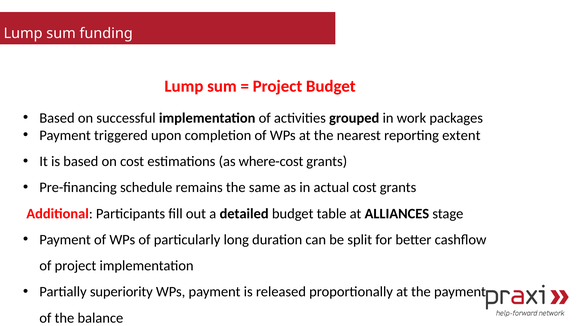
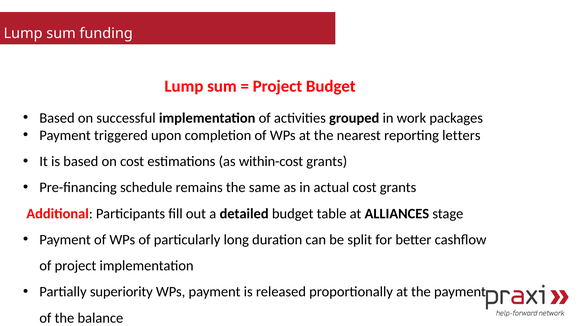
extent: extent -> letters (461, 135)
where-cost: where-cost -> within-cost (271, 161)
